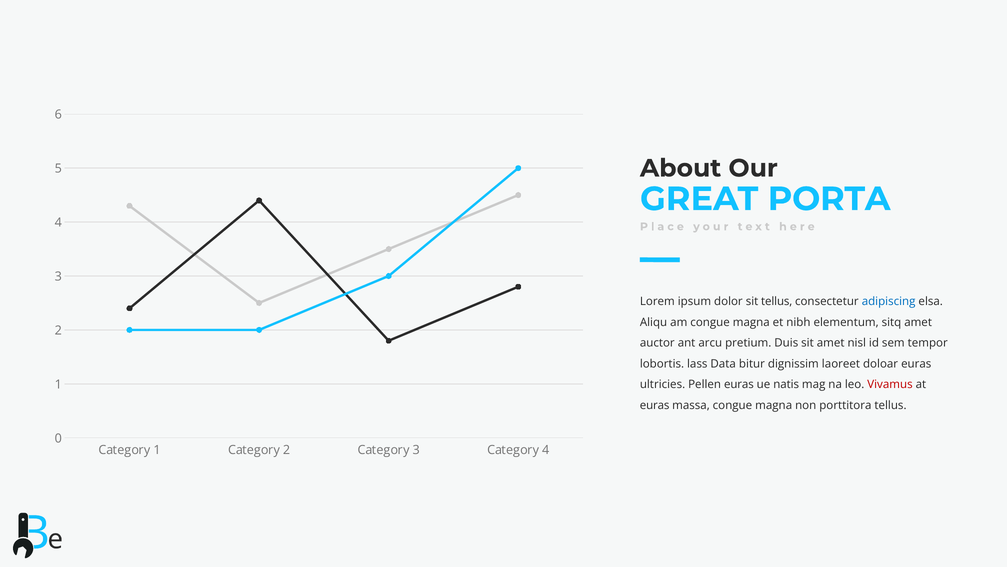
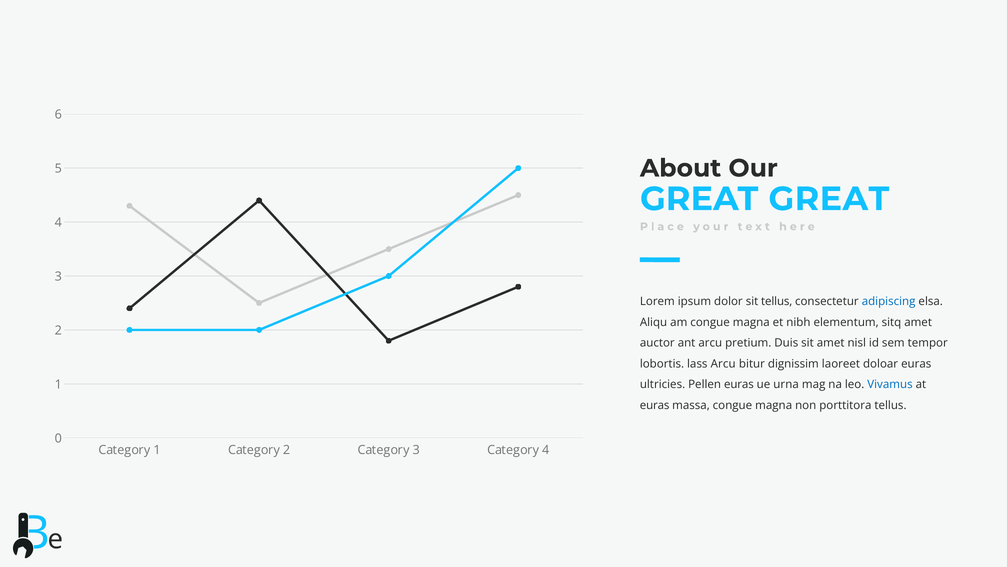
GREAT PORTA: PORTA -> GREAT (829, 199)
lass Data: Data -> Arcu (723, 363)
natis: natis -> urna (786, 384)
Vivamus colour: red -> blue (890, 384)
